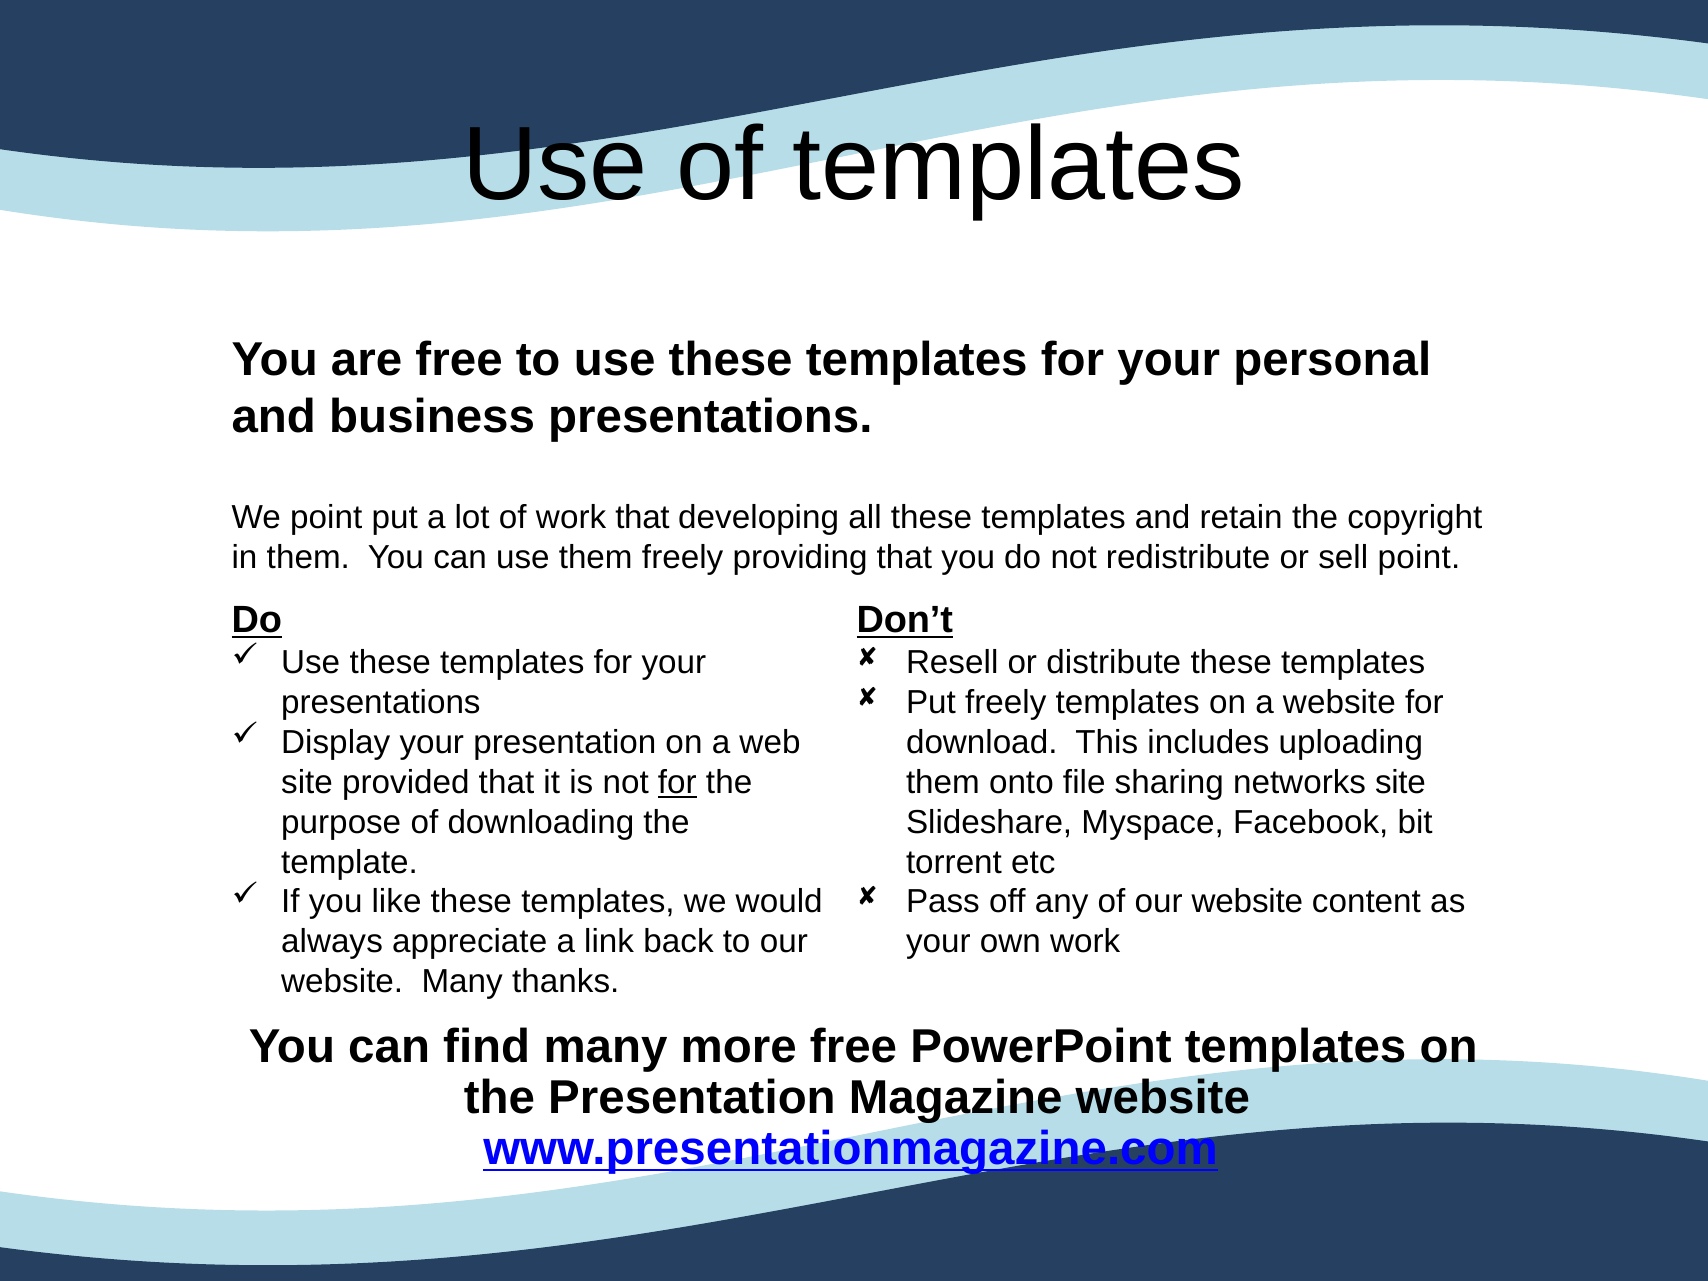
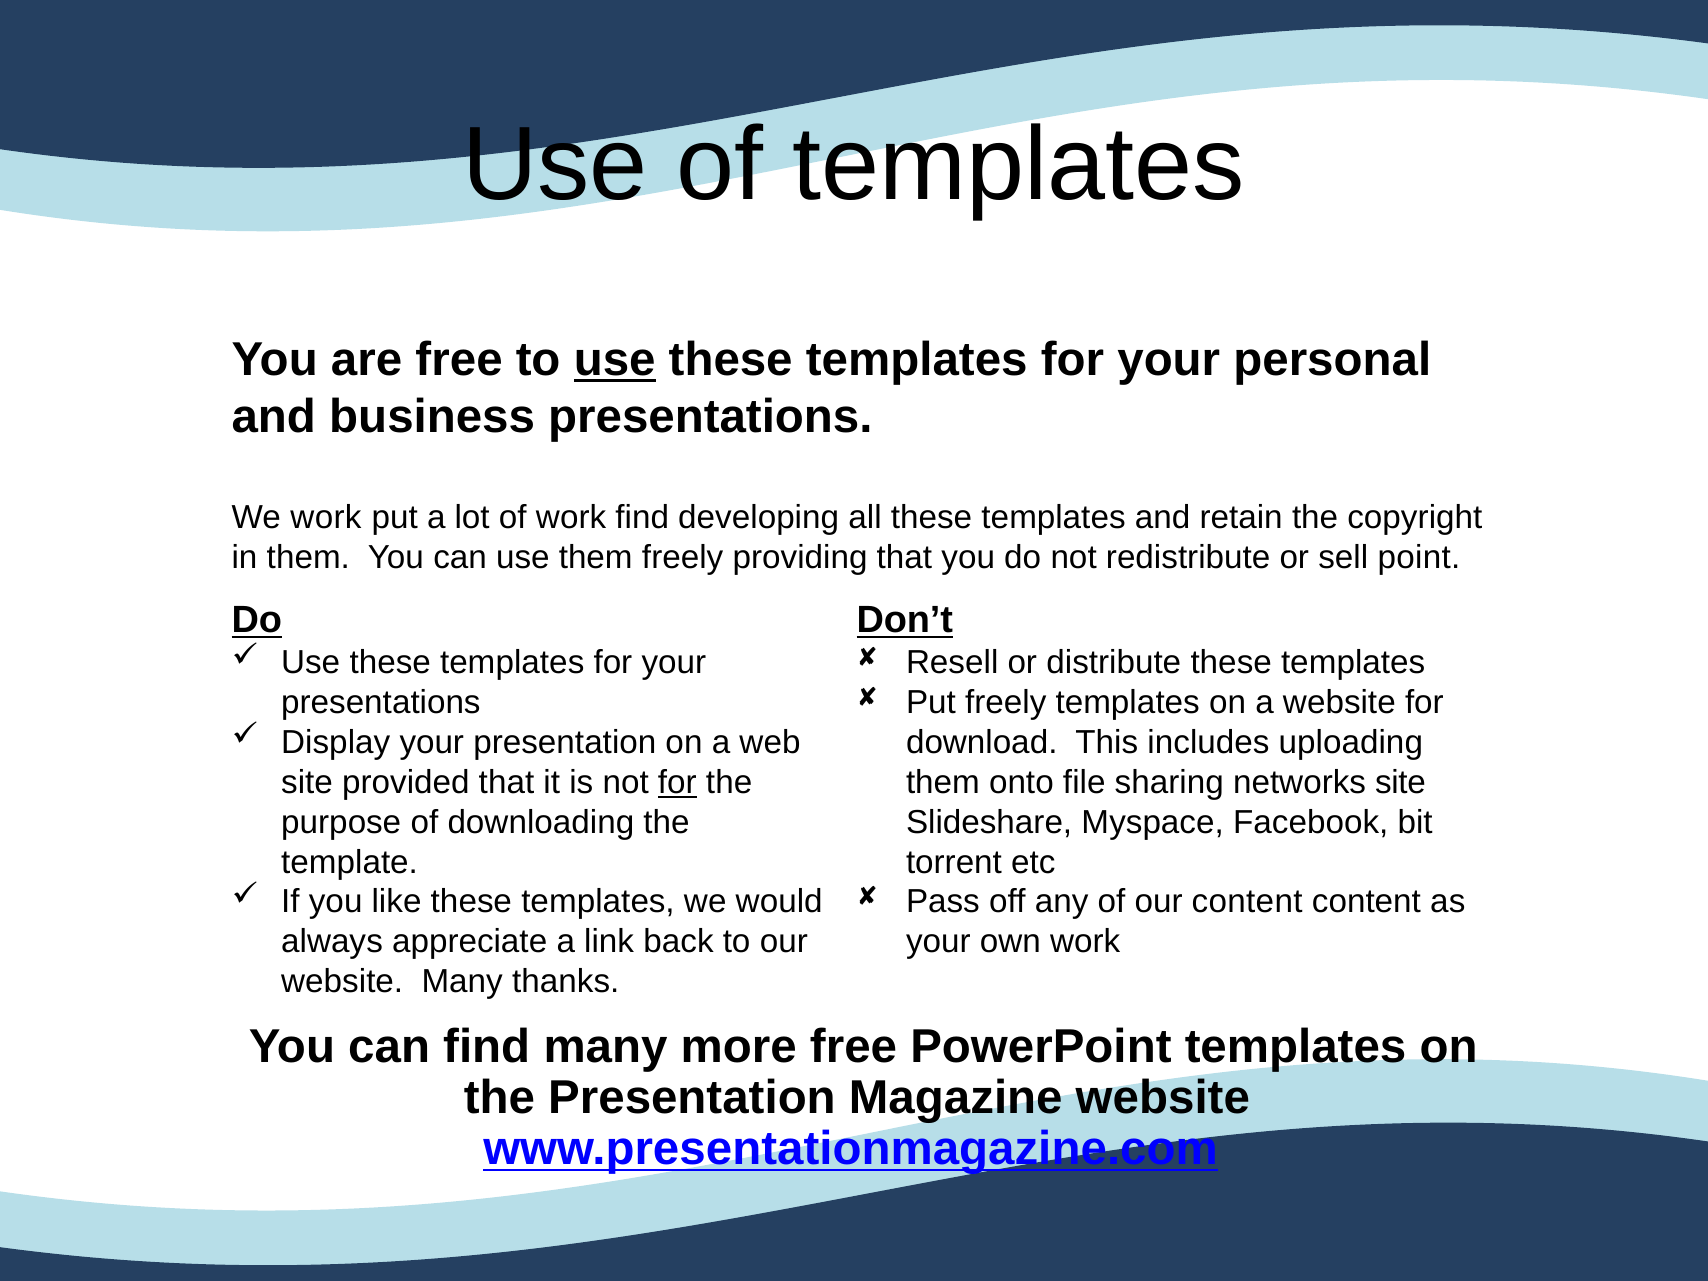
use underline: none -> present (615, 360)
We point: point -> work (326, 518)
work that: that -> find (642, 518)
of our website: website -> content (1247, 902)
